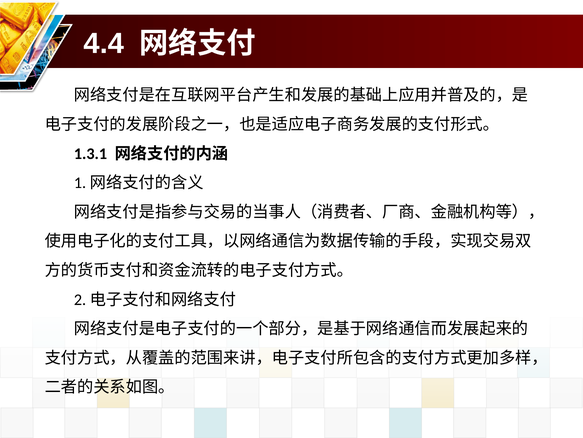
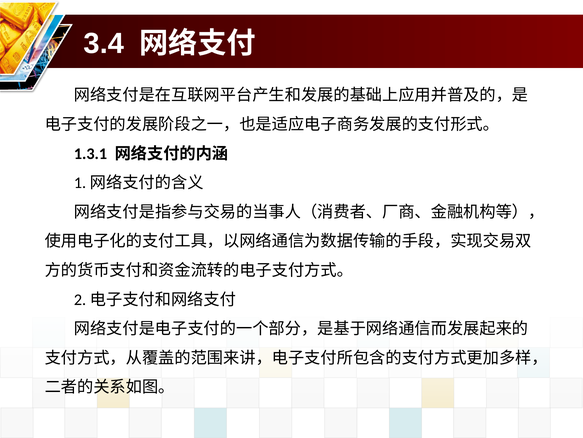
4.4: 4.4 -> 3.4 (104, 43)
